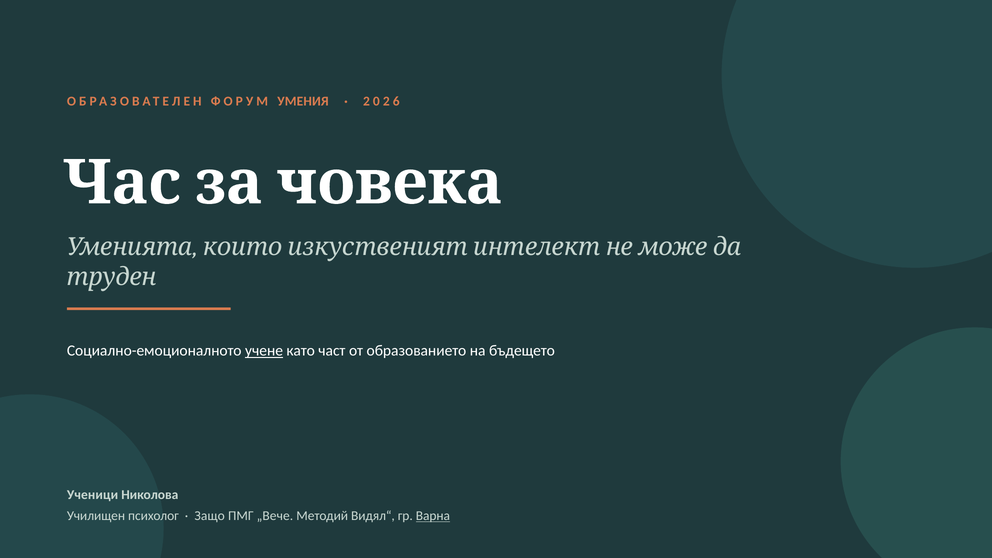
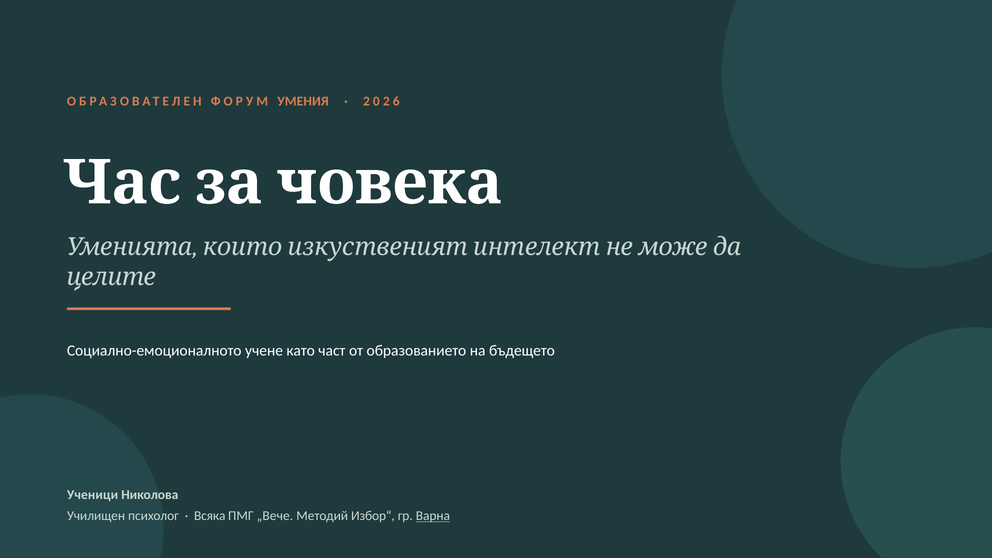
труден: труден -> целите (111, 277)
учене underline: present -> none (264, 351)
Защо: Защо -> Всяка (210, 516)
Видял“: Видял“ -> Избор“ (373, 516)
